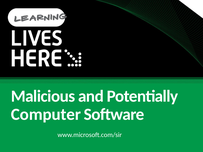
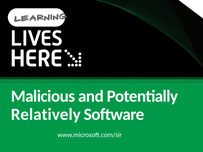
Computer: Computer -> Relatively (46, 115)
